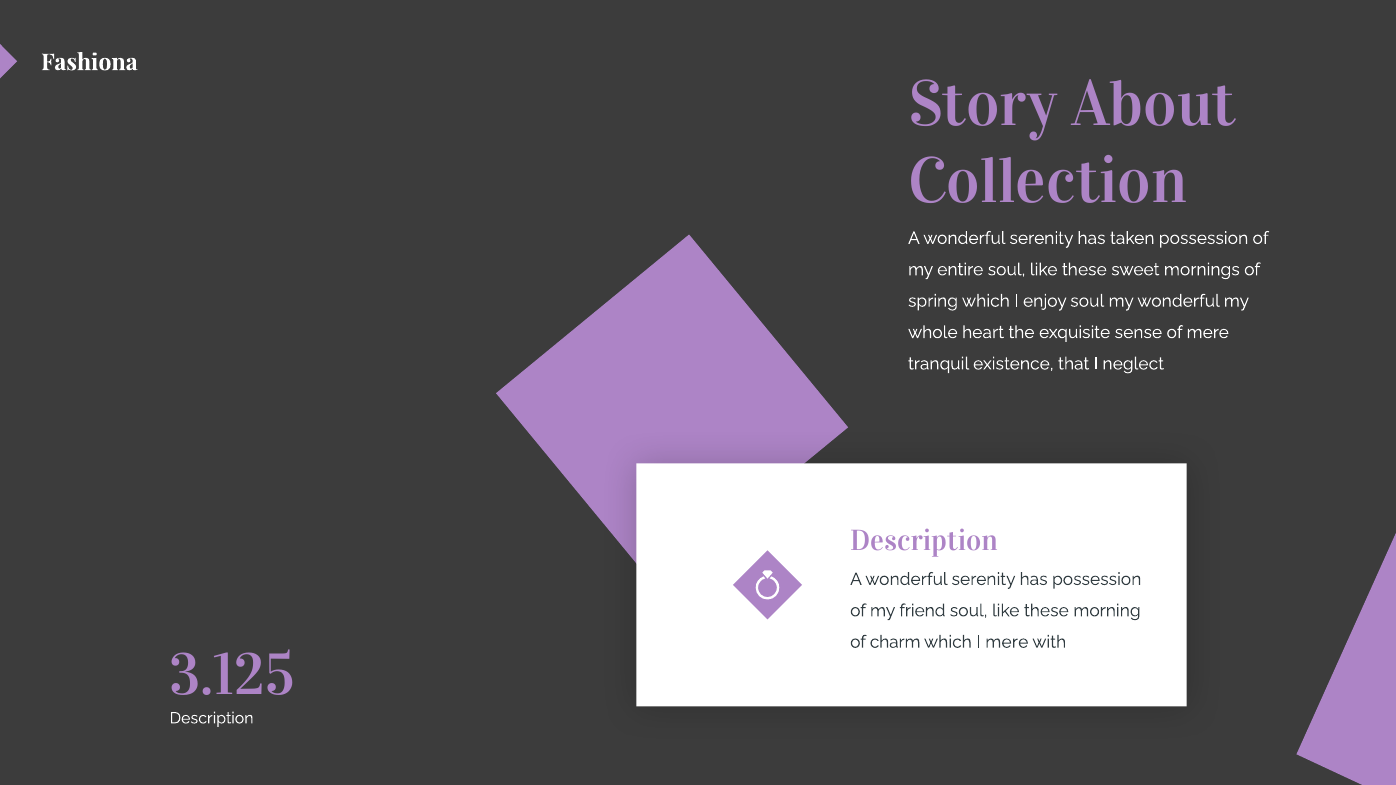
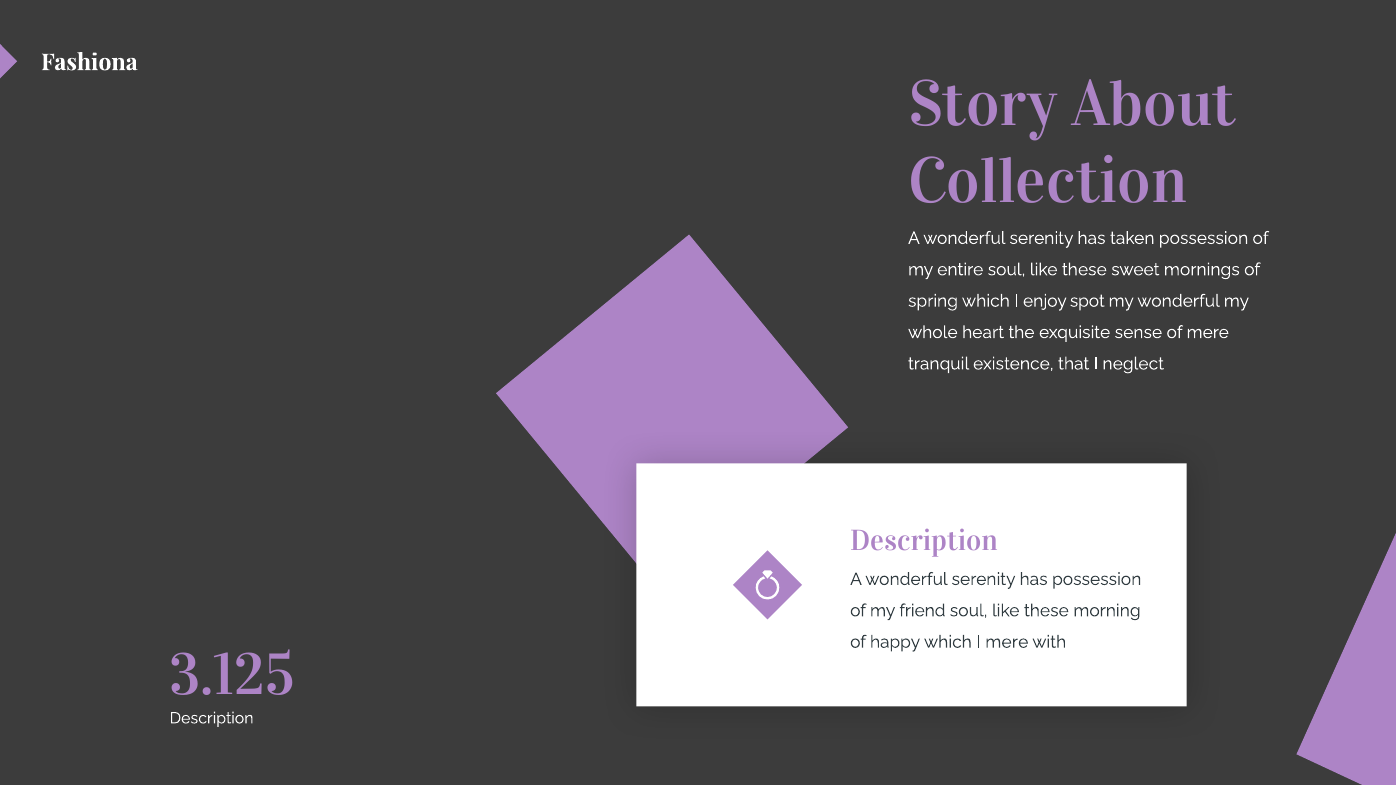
enjoy soul: soul -> spot (1087, 301)
charm: charm -> happy (895, 642)
